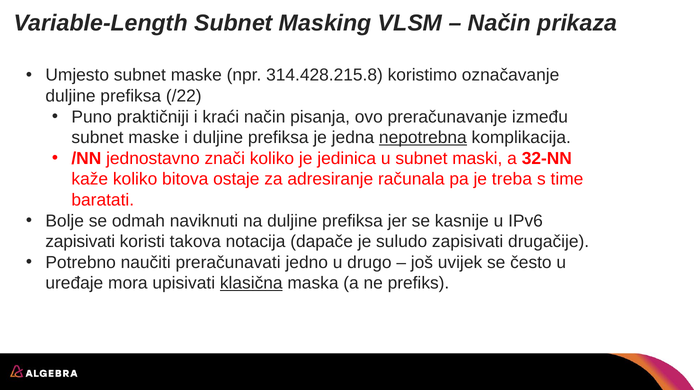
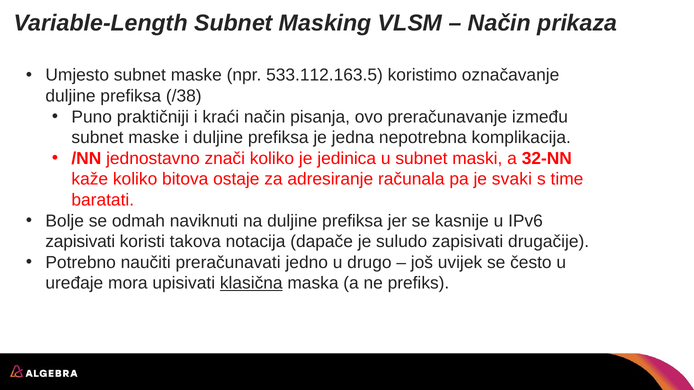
314.428.215.8: 314.428.215.8 -> 533.112.163.5 (325, 75)
/22: /22 -> /38 (184, 96)
nepotrebna underline: present -> none (423, 138)
treba: treba -> svaki (512, 179)
